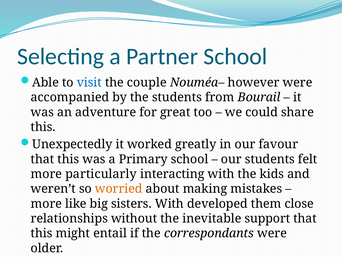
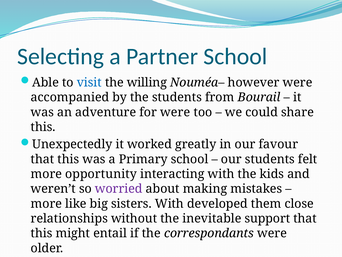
couple: couple -> willing (147, 82)
for great: great -> were (175, 112)
particularly: particularly -> opportunity (101, 174)
worried colour: orange -> purple (119, 188)
